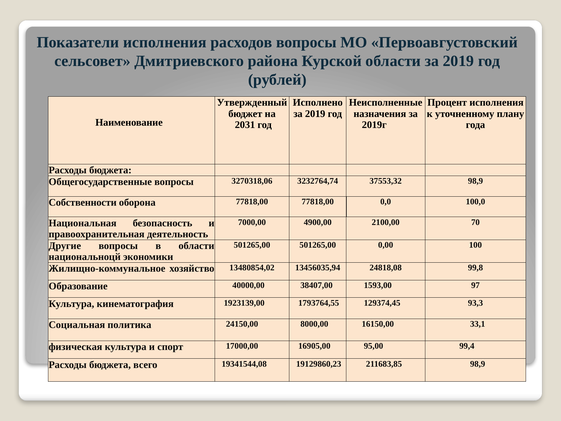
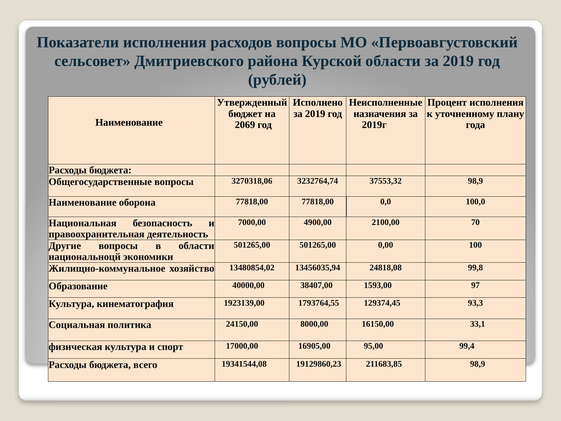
2031: 2031 -> 2069 (245, 125)
Собственности: Собственности -> Наименование (83, 202)
